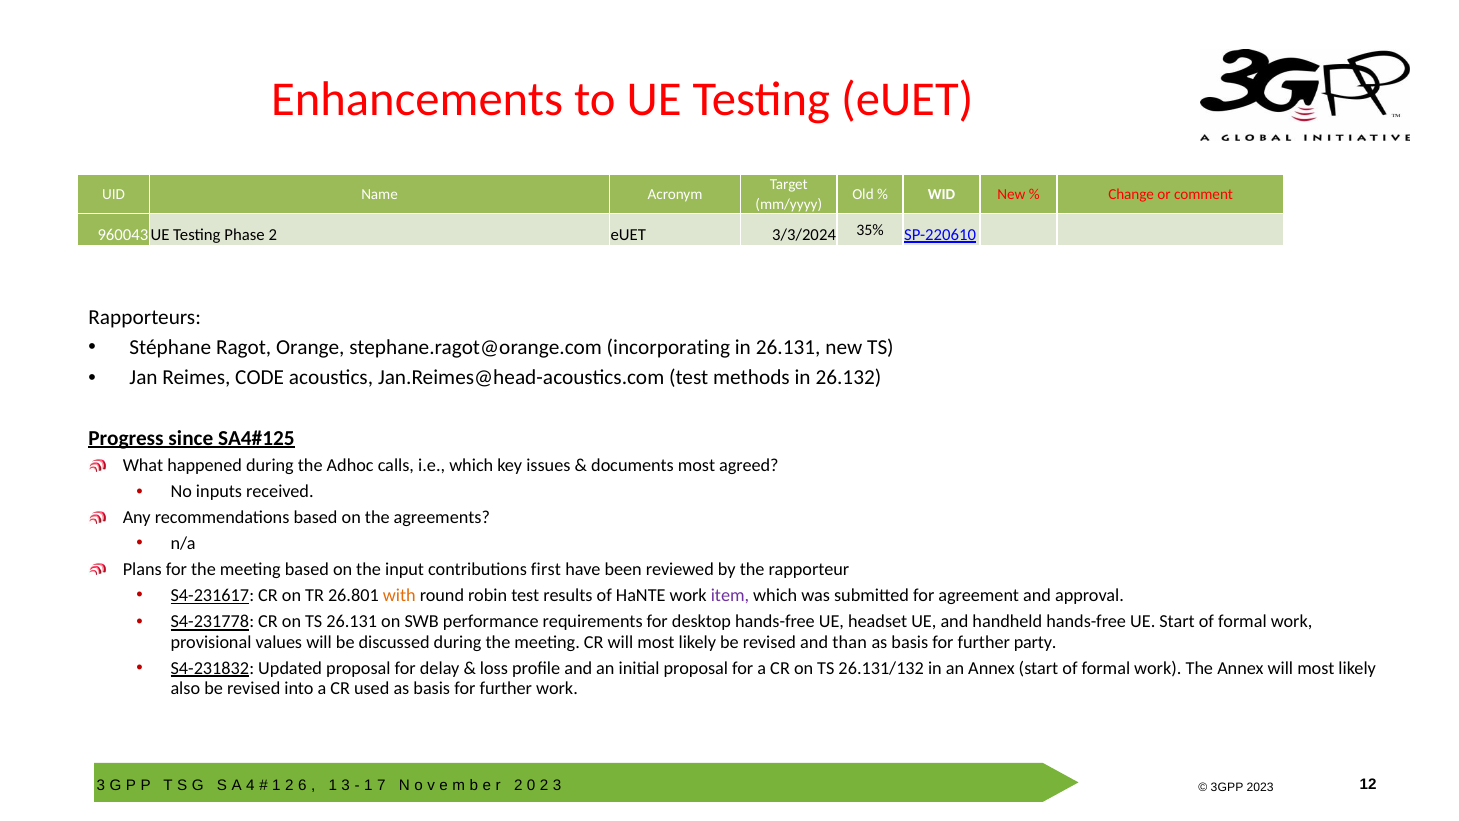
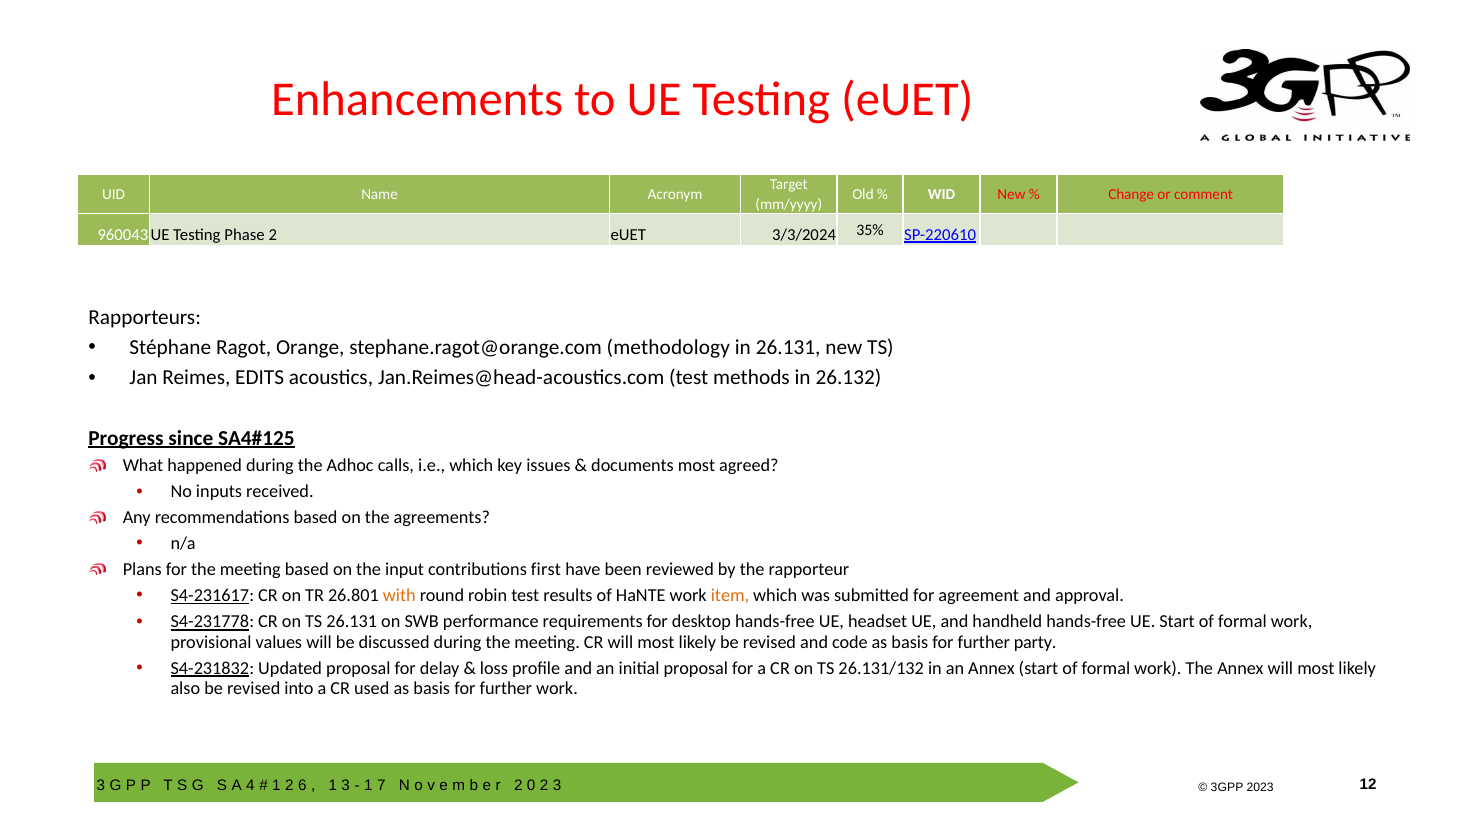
incorporating: incorporating -> methodology (668, 347)
CODE: CODE -> EDITS (260, 378)
item colour: purple -> orange (730, 595)
than: than -> code (850, 642)
